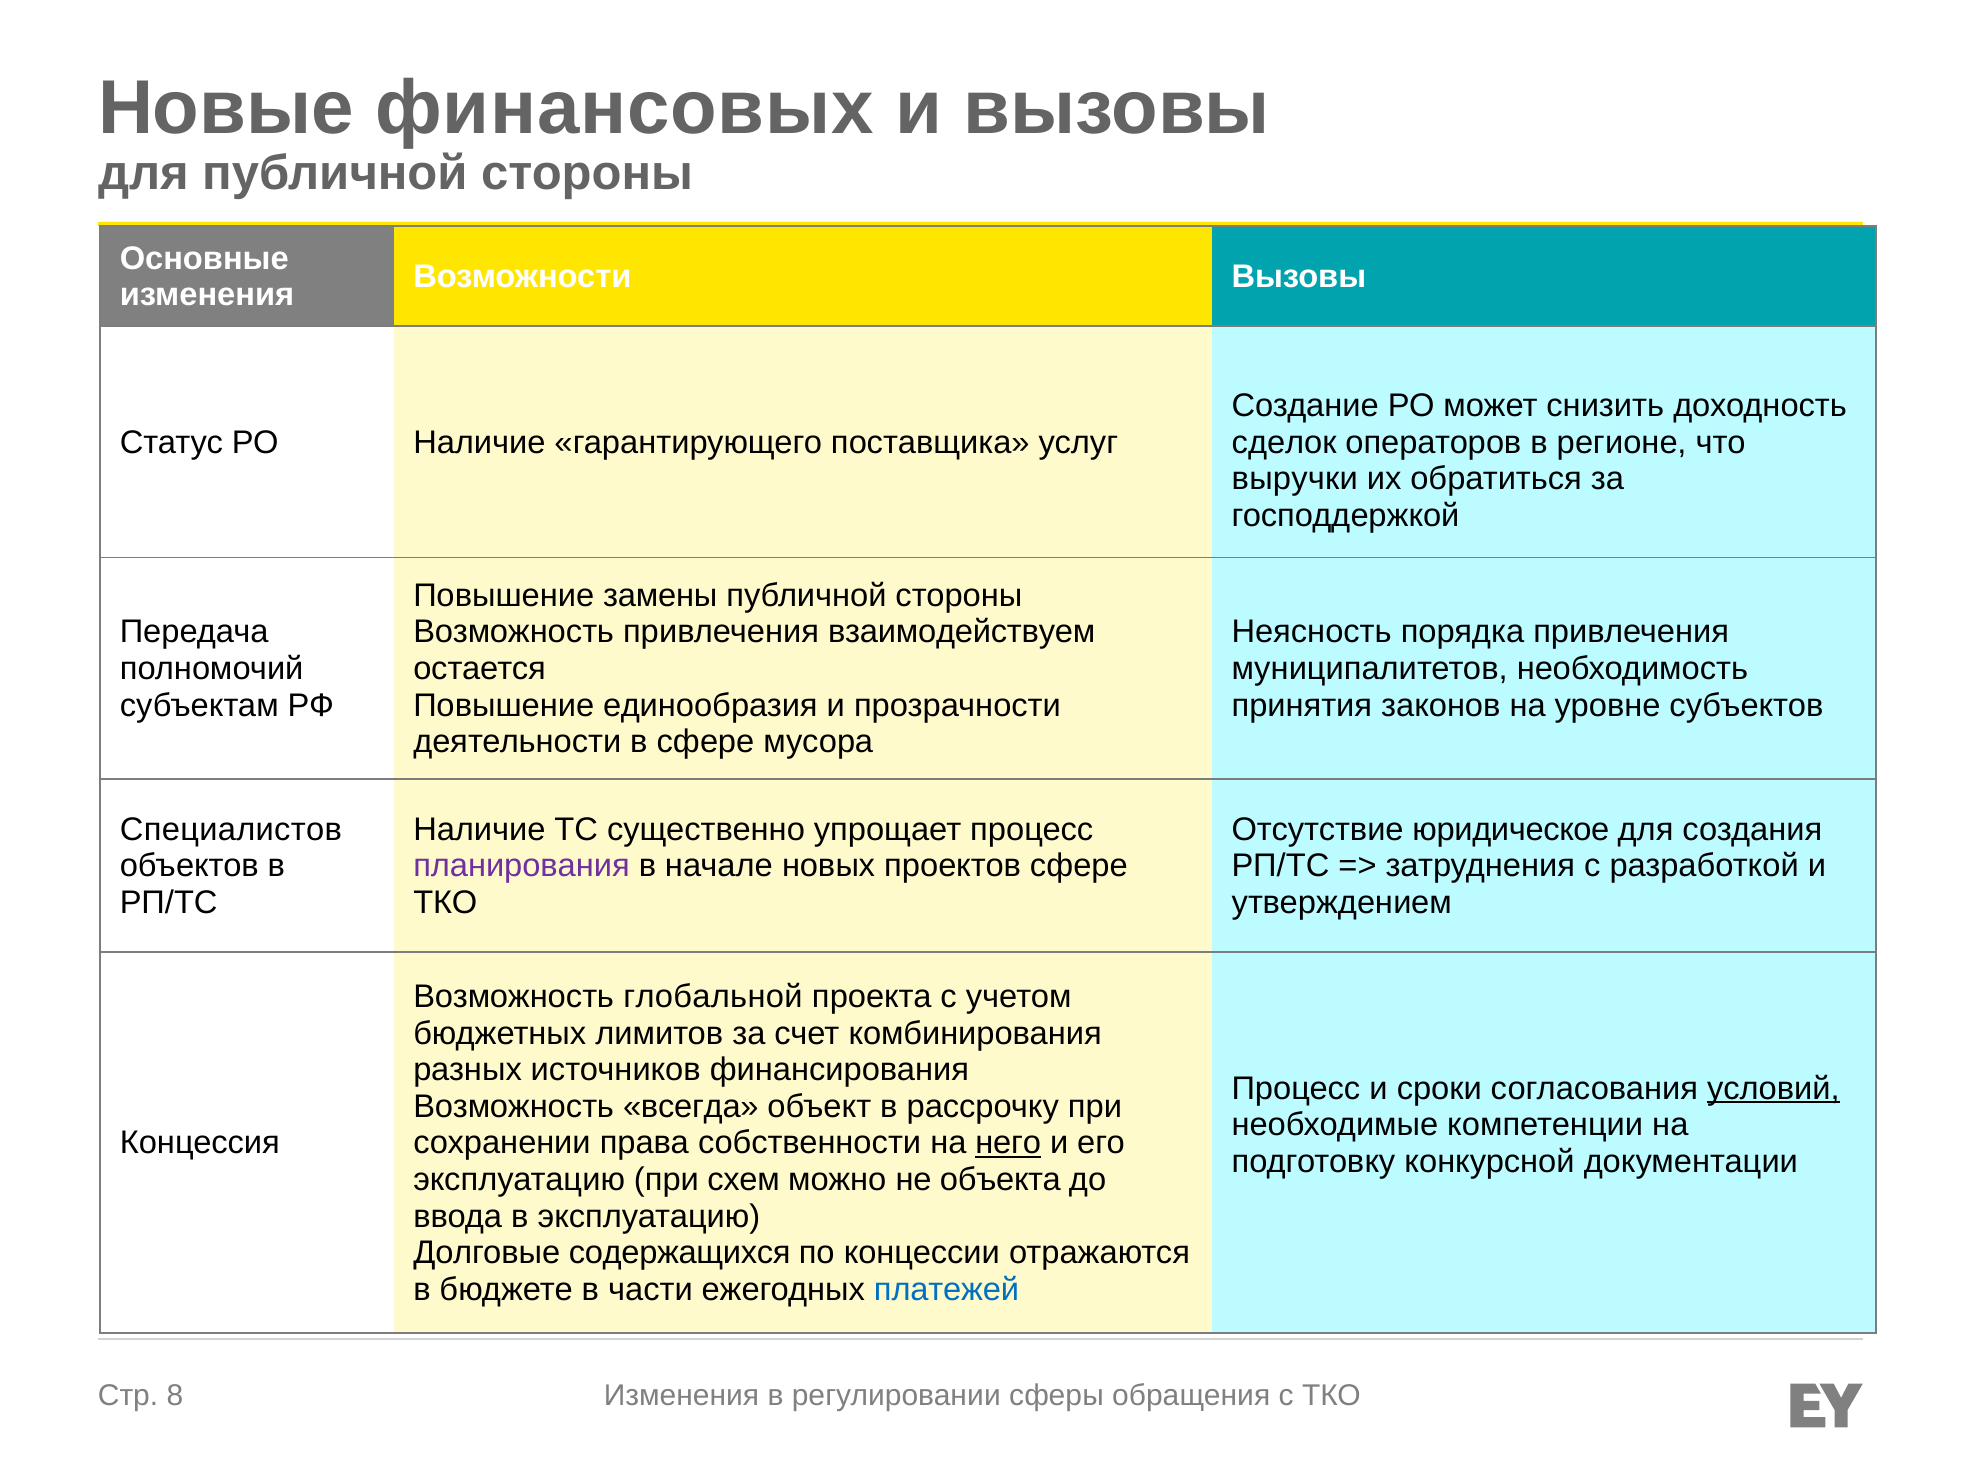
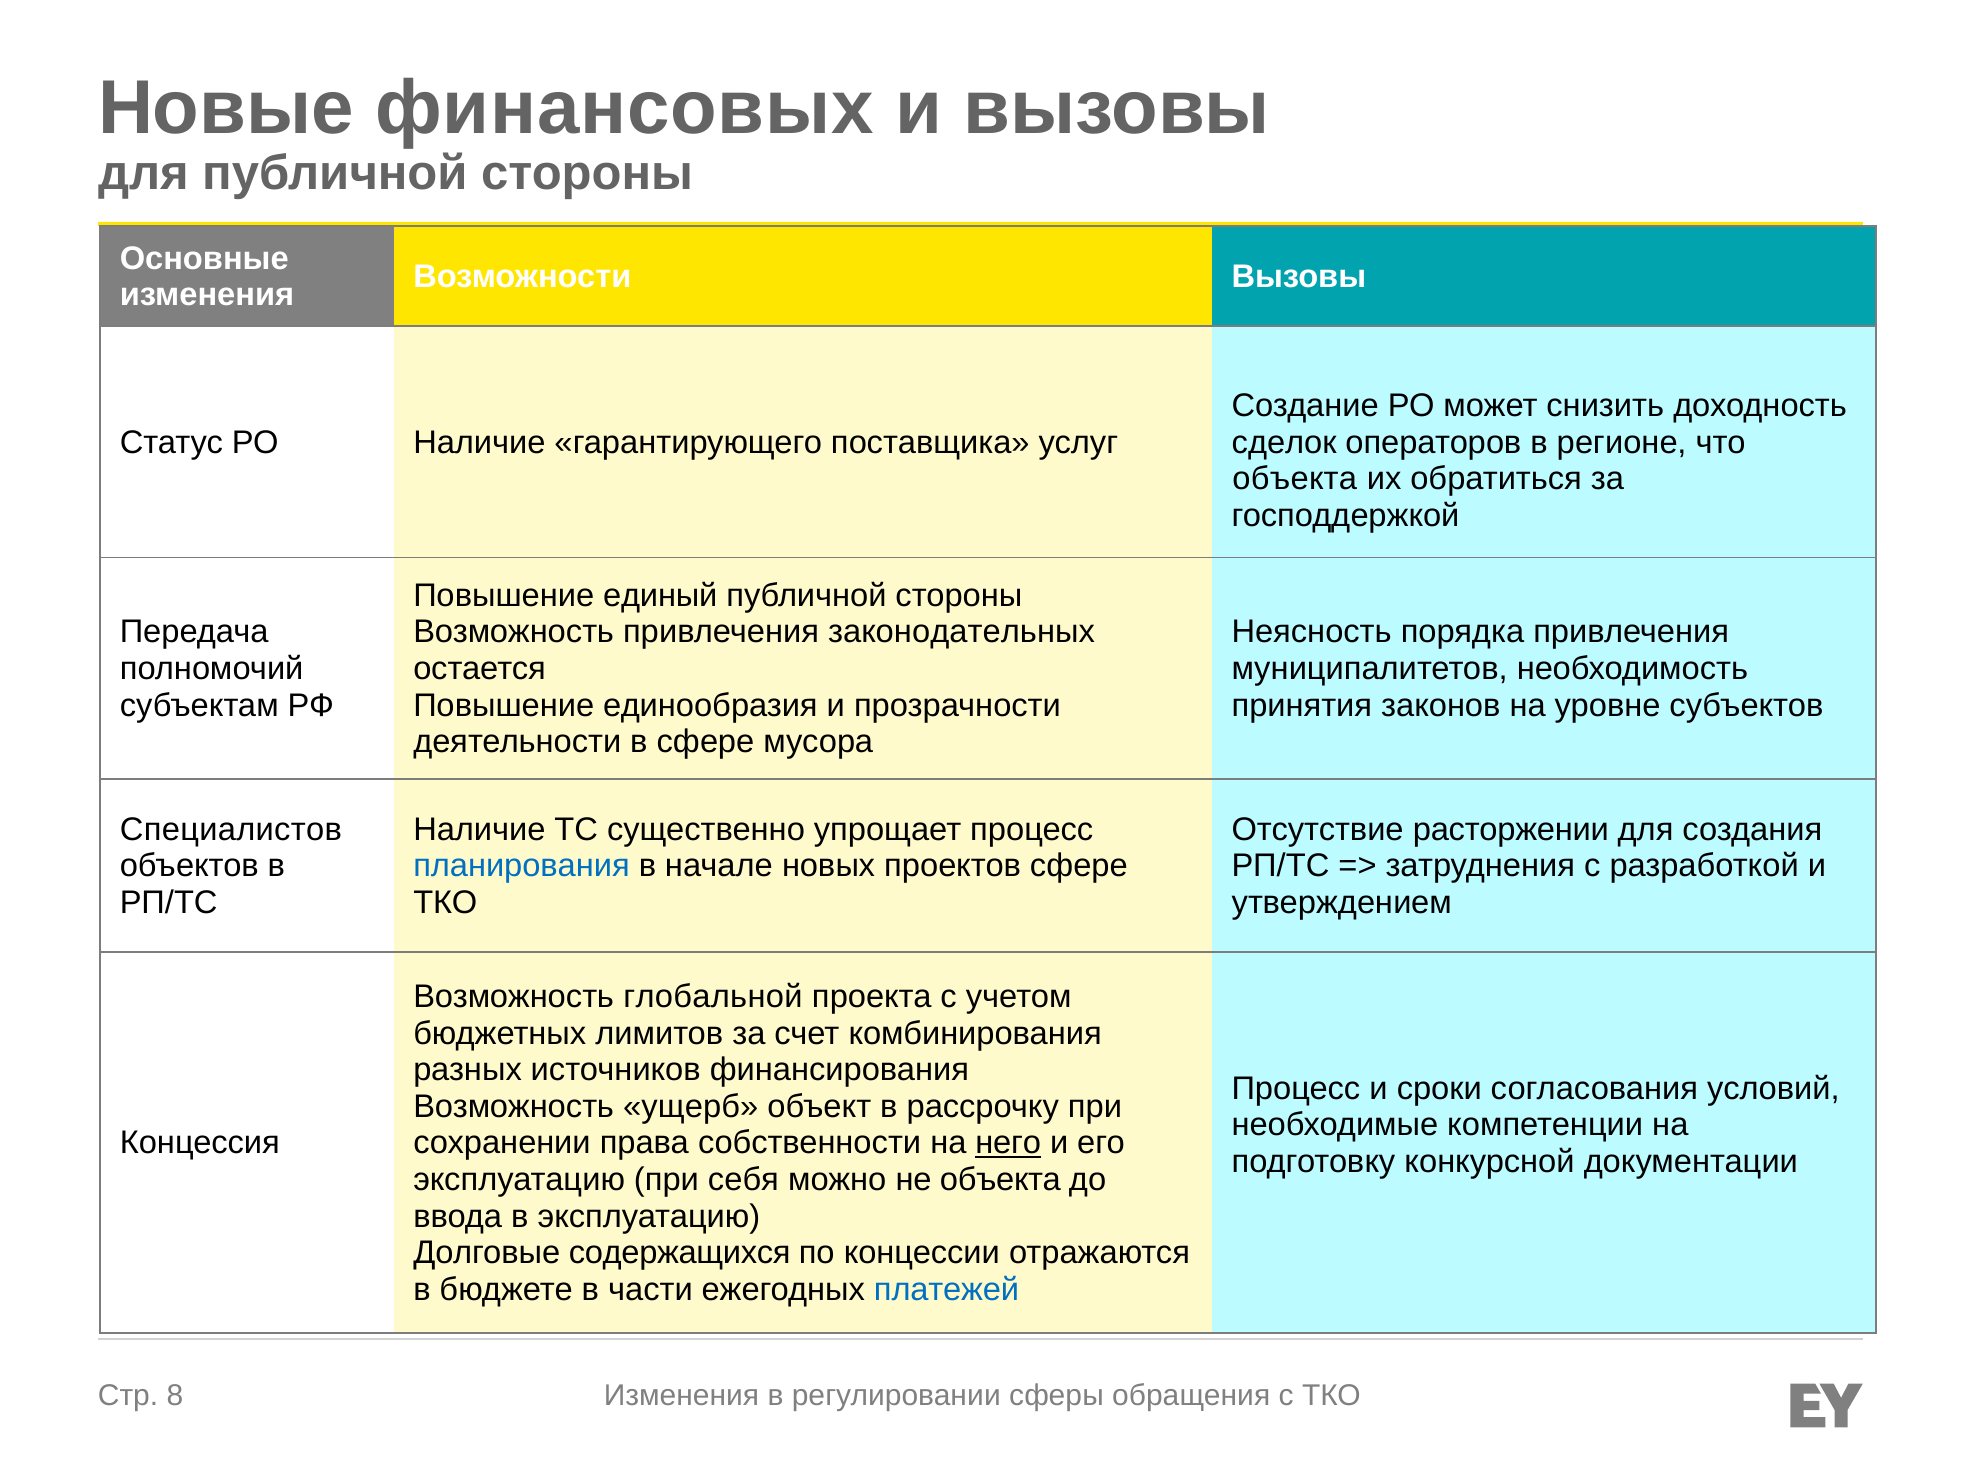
выручки: выручки -> объекта (1295, 479)
замены: замены -> единый (660, 596)
взаимодействуем: взаимодействуем -> законодательных (962, 632)
юридическое: юридическое -> расторжении (1511, 829)
планирования colour: purple -> blue (521, 866)
условий underline: present -> none (1773, 1088)
всегда: всегда -> ущерб (691, 1106)
схем: схем -> себя (743, 1180)
